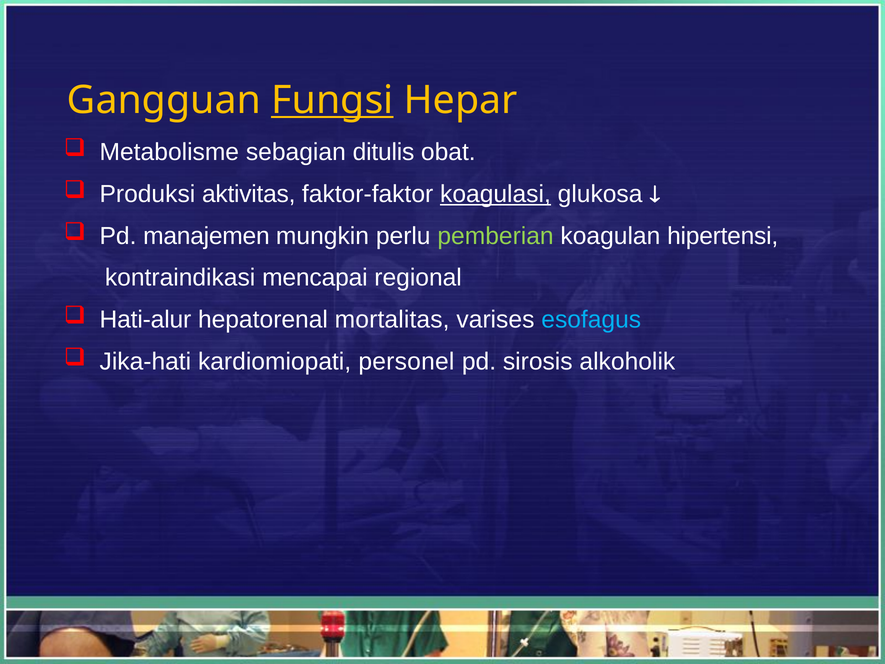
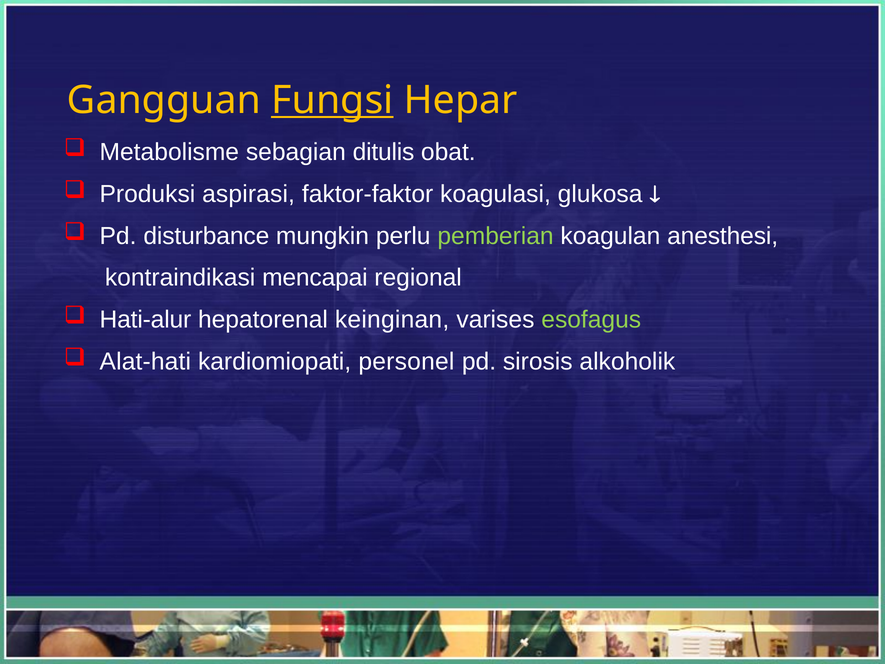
aktivitas: aktivitas -> aspirasi (249, 194)
koagulasi underline: present -> none (495, 194)
manajemen: manajemen -> disturbance (206, 236)
hipertensi: hipertensi -> anesthesi (723, 236)
mortalitas: mortalitas -> keinginan (392, 319)
esofagus colour: light blue -> light green (591, 319)
Jika-hati: Jika-hati -> Alat-hati (145, 361)
